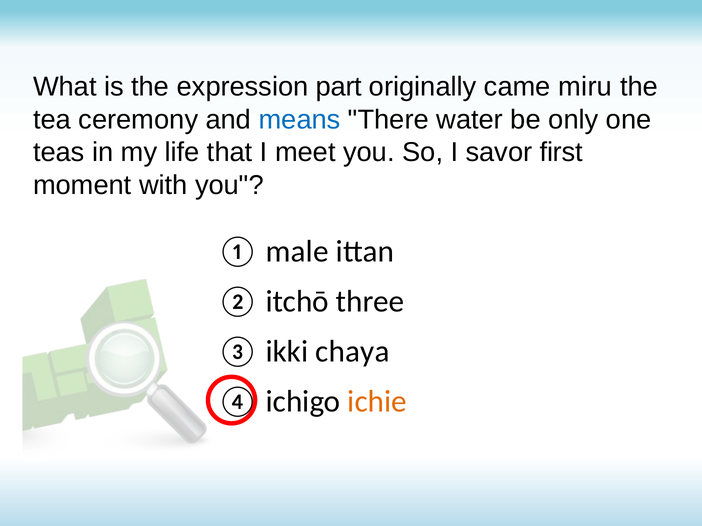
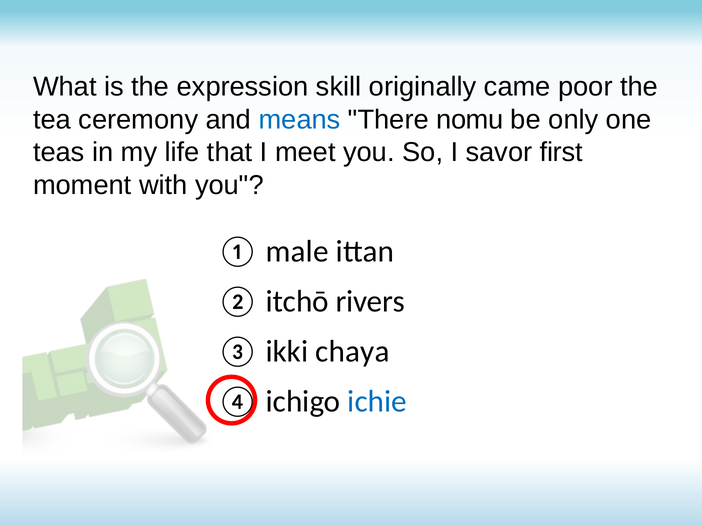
part: part -> skill (339, 87)
miru: miru -> poor (585, 87)
water: water -> nomu (470, 120)
three: three -> rivers (370, 302)
ichie colour: orange -> blue (377, 402)
